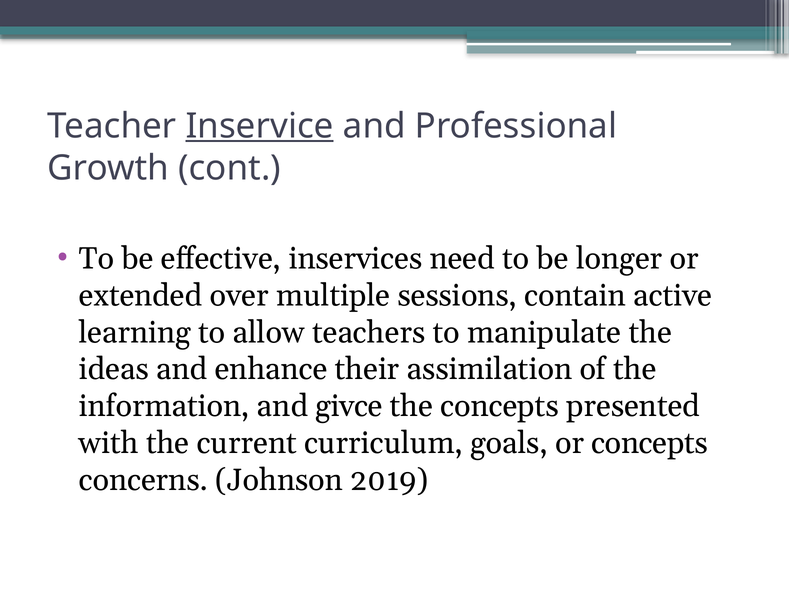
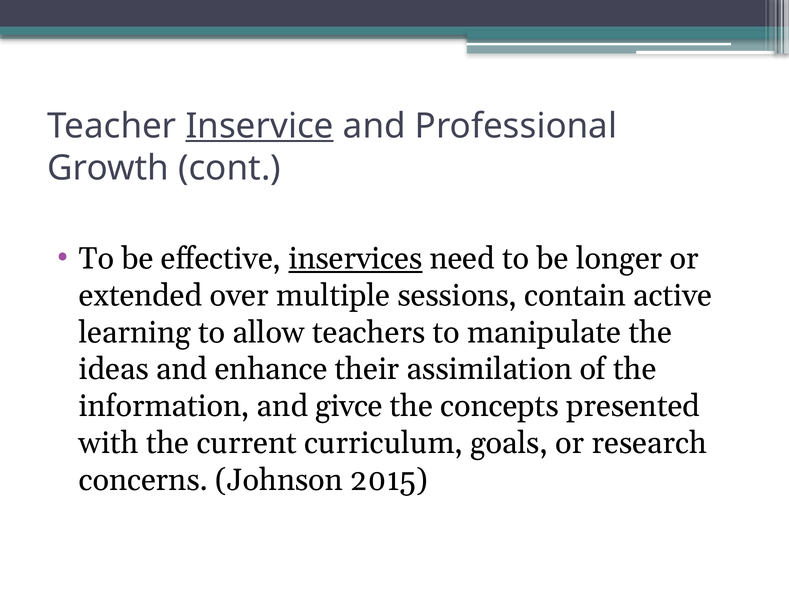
inservices underline: none -> present (355, 259)
or concepts: concepts -> research (649, 443)
2019: 2019 -> 2015 (389, 480)
